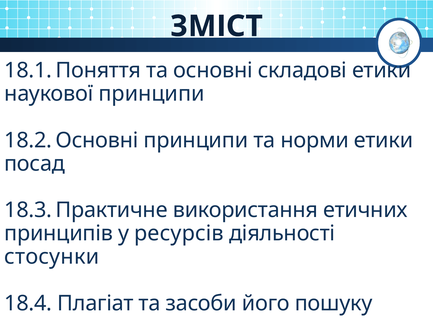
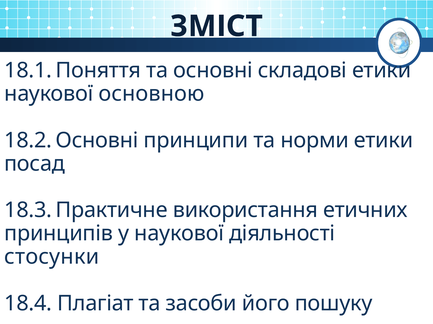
наукової принципи: принципи -> основною (151, 94)
у ресурсів: ресурсів -> наукової (179, 234)
